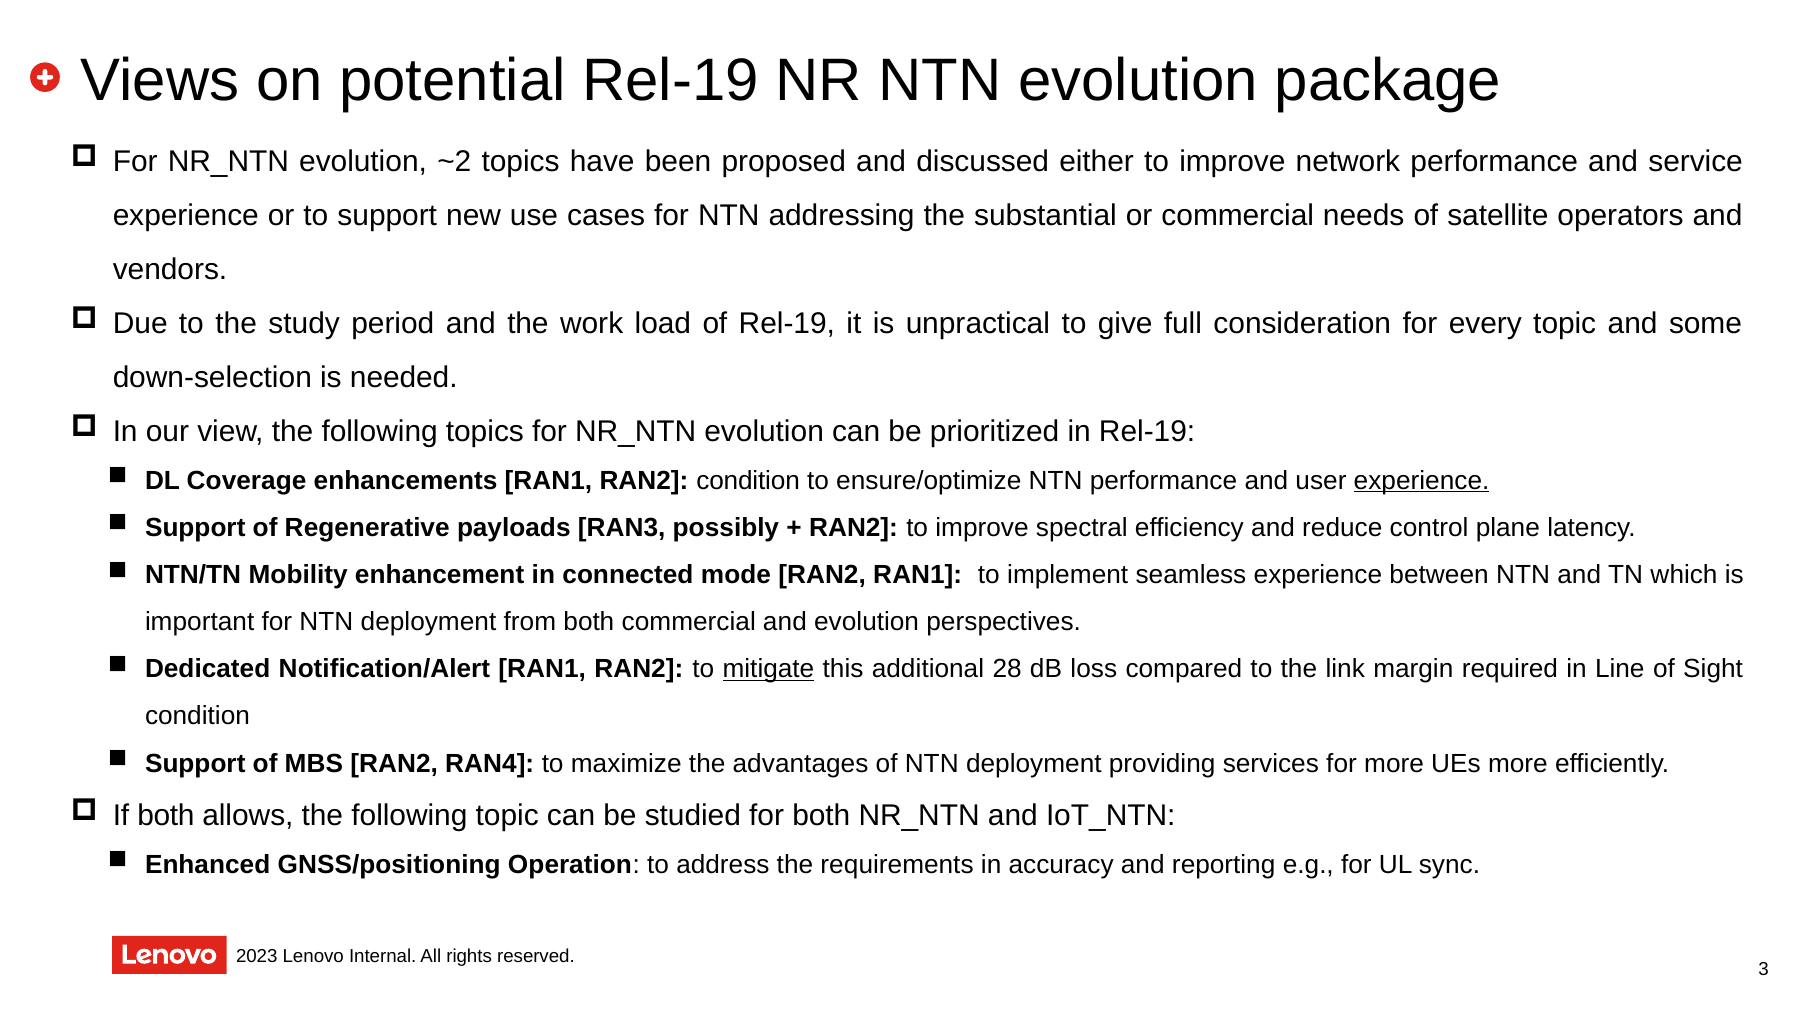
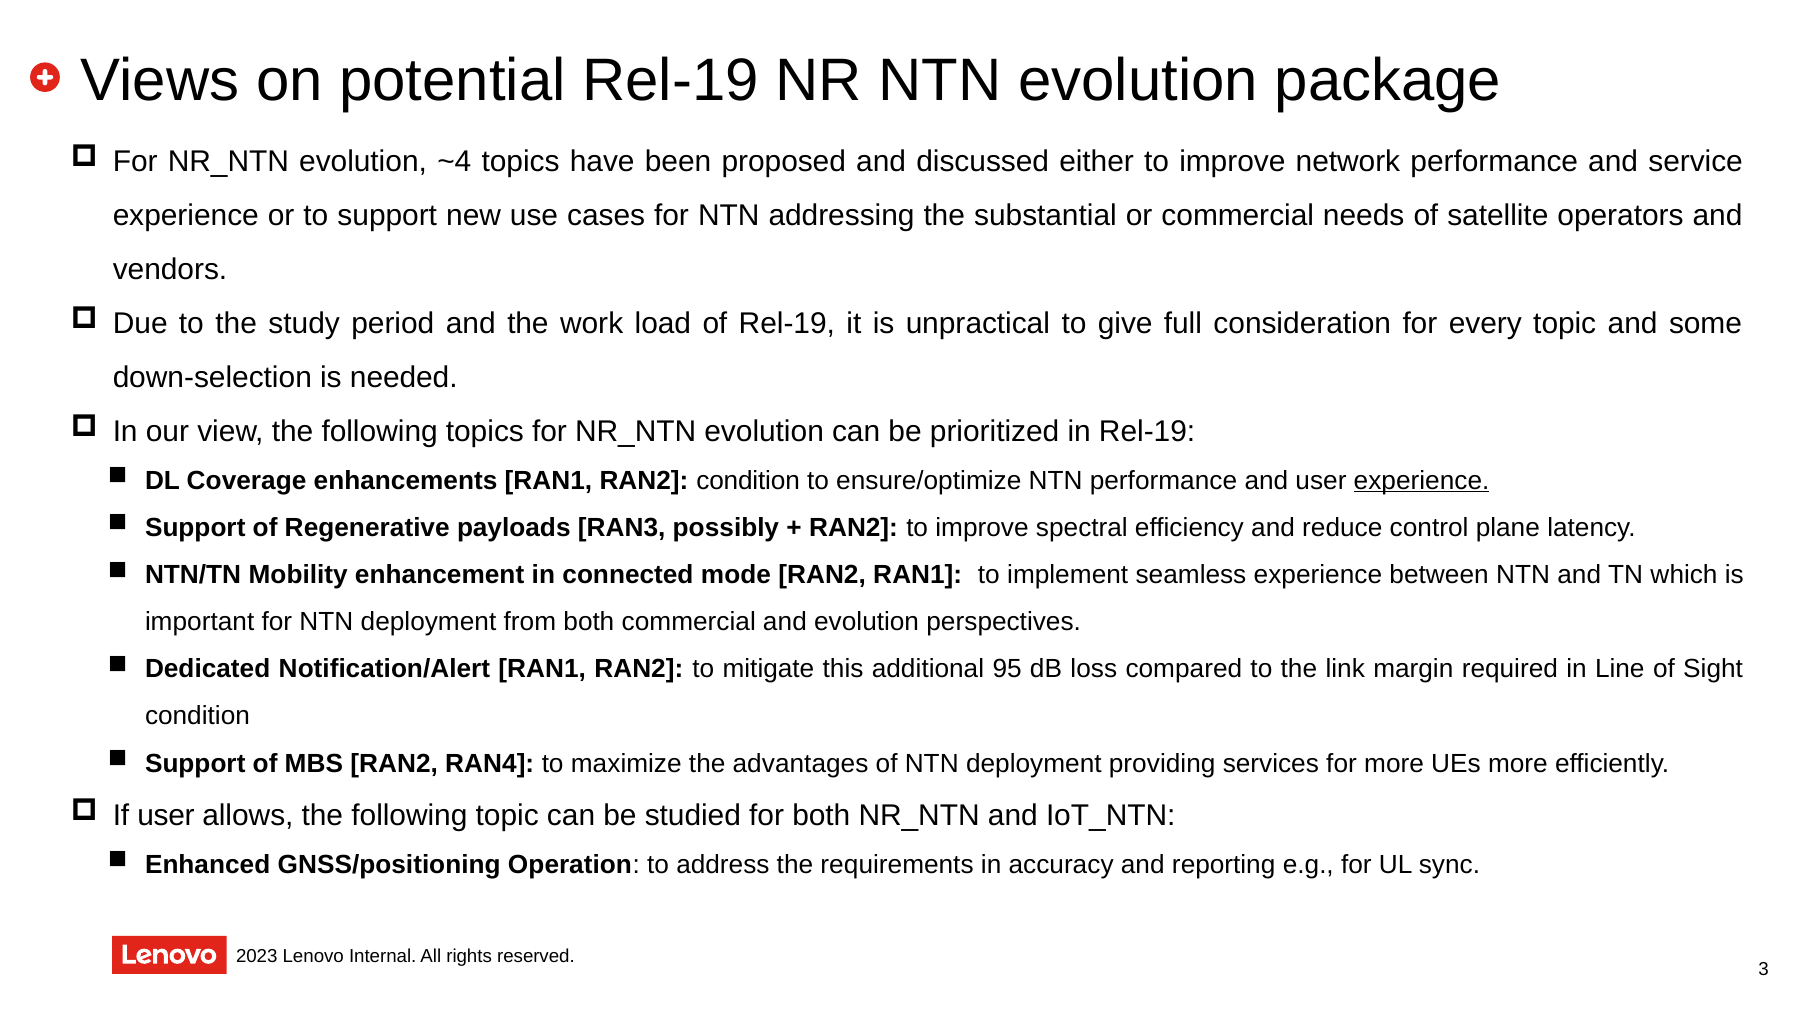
~2: ~2 -> ~4 (454, 162)
mitigate underline: present -> none (768, 669)
28: 28 -> 95 (1007, 669)
If both: both -> user (166, 815)
